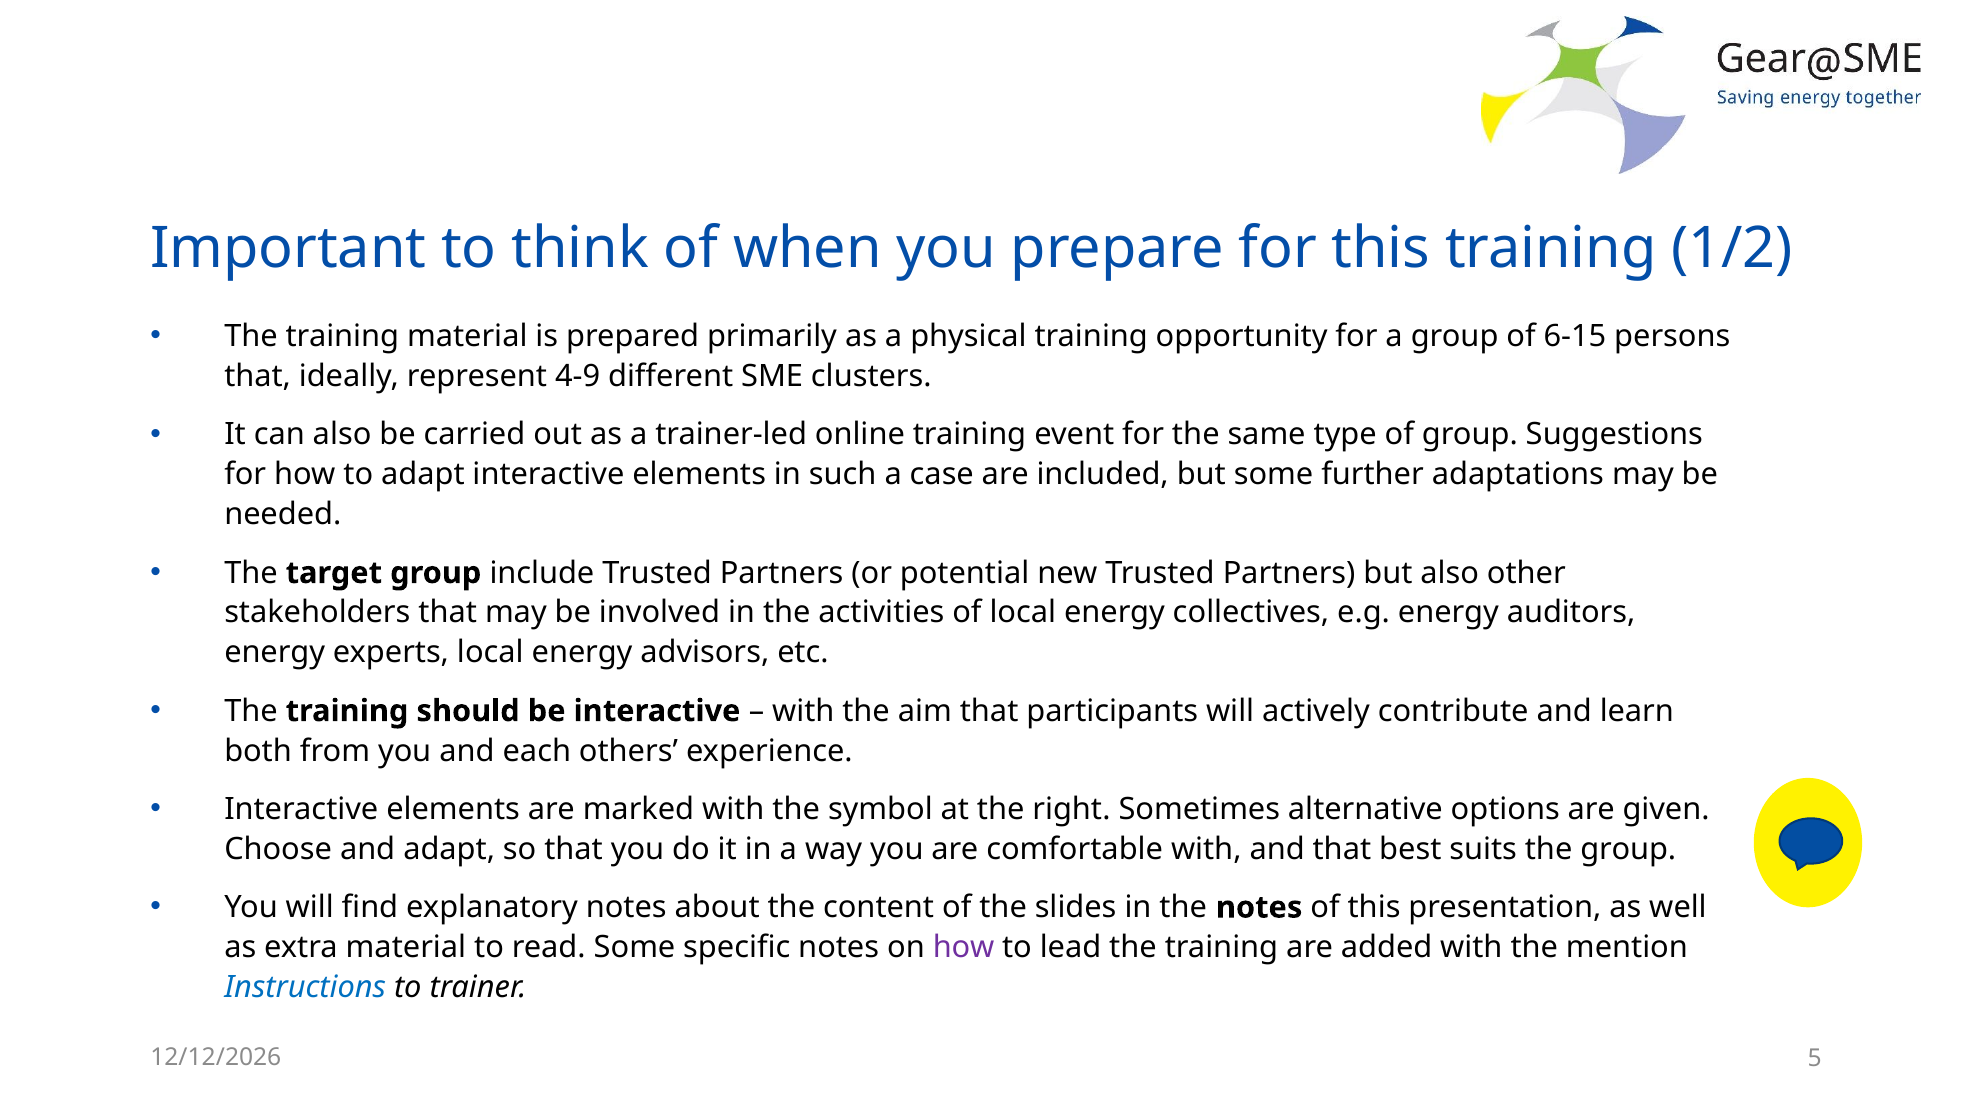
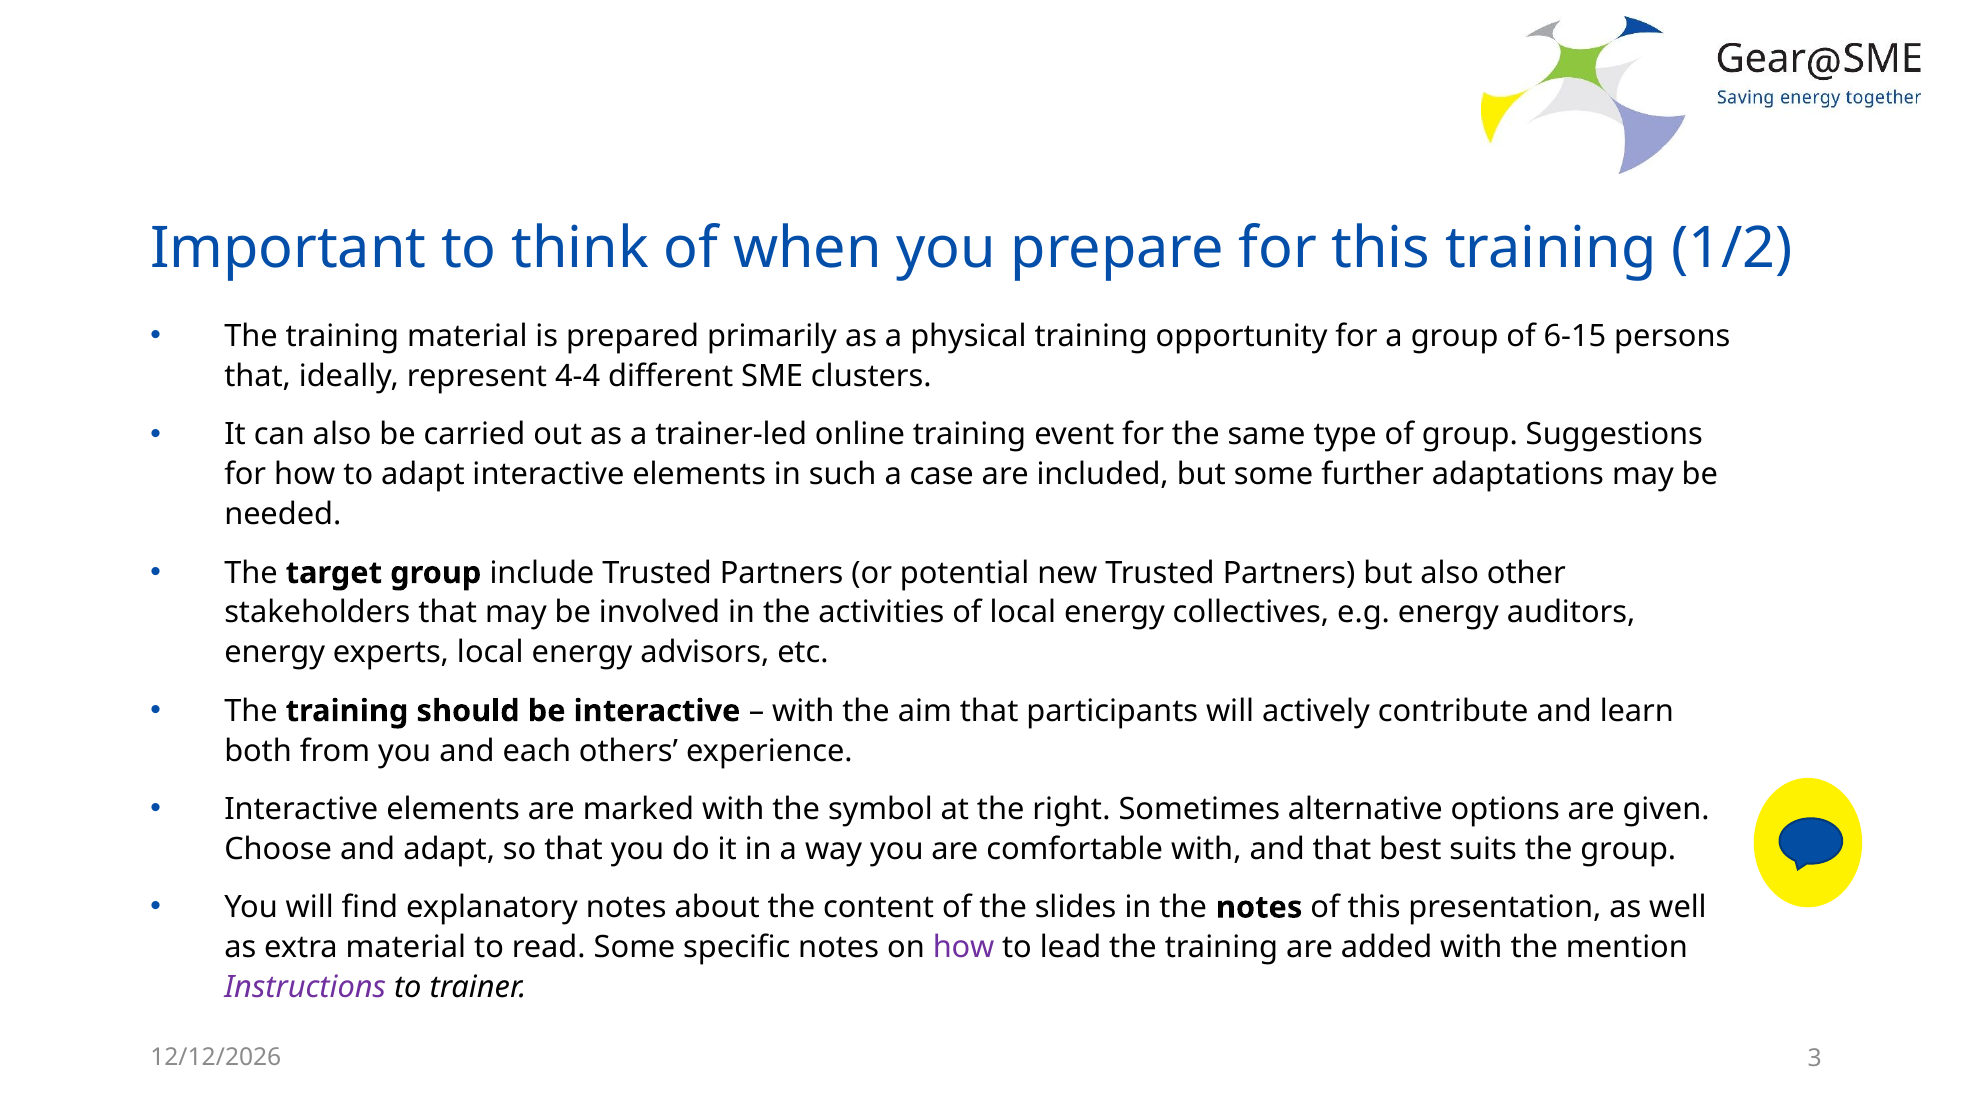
4-9: 4-9 -> 4-4 (578, 377)
Instructions colour: blue -> purple (305, 987)
5: 5 -> 3 (1815, 1059)
